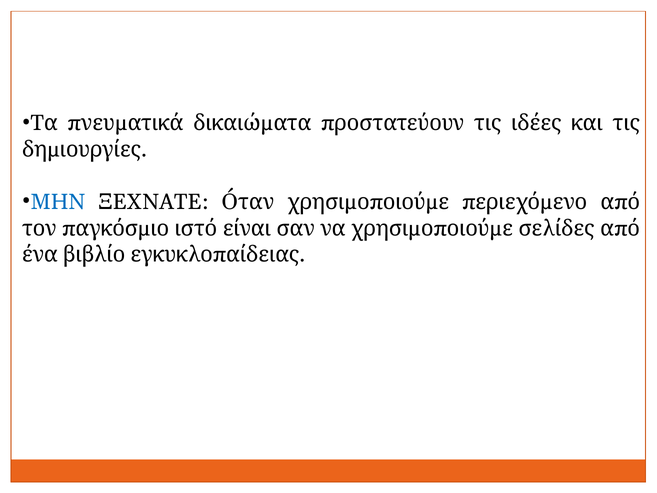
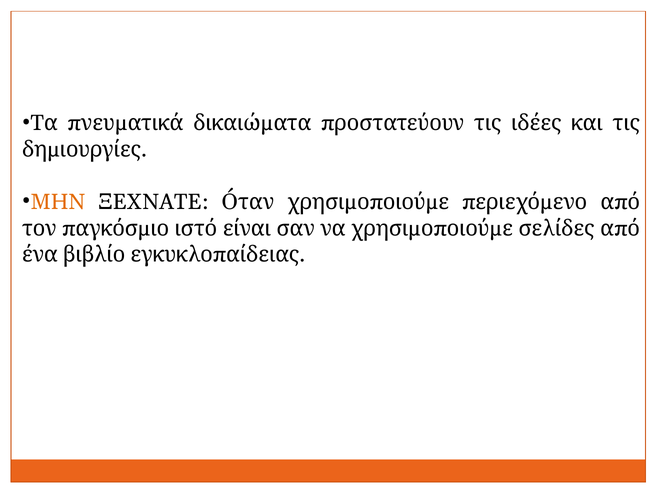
ΜΗΝ colour: blue -> orange (58, 202)
